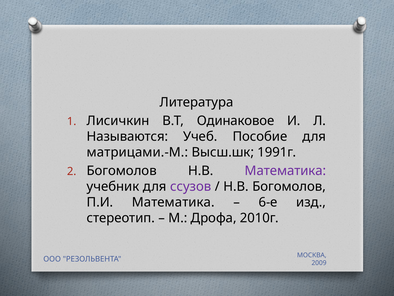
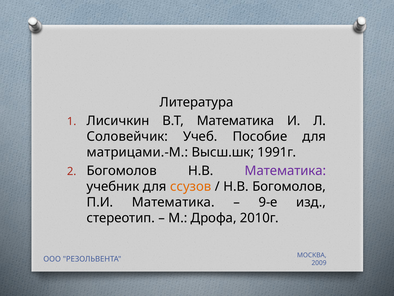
В.Т Одинаковое: Одинаковое -> Математика (236, 120)
Называются: Называются -> Соловейчик (127, 136)
ссузов colour: purple -> orange (191, 186)
6-е: 6-е -> 9-е (268, 202)
